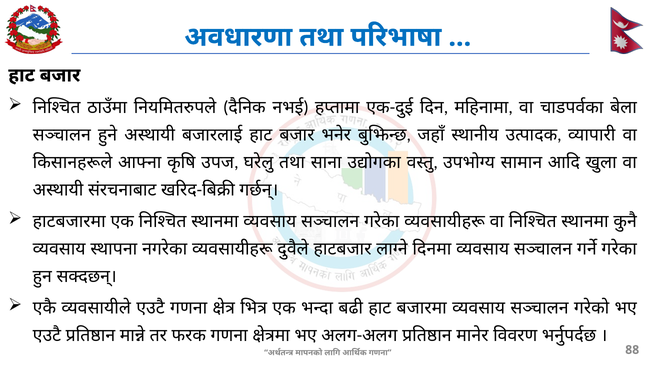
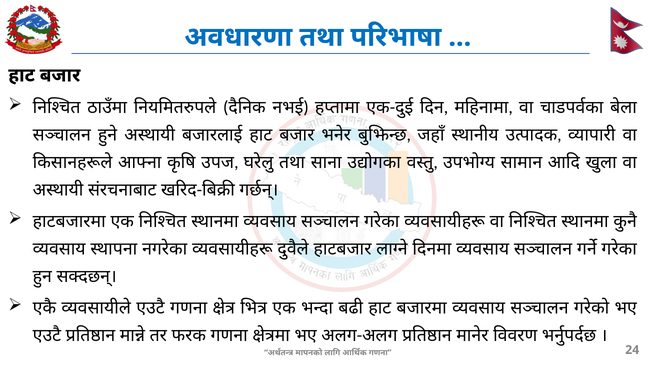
88: 88 -> 24 (632, 351)
